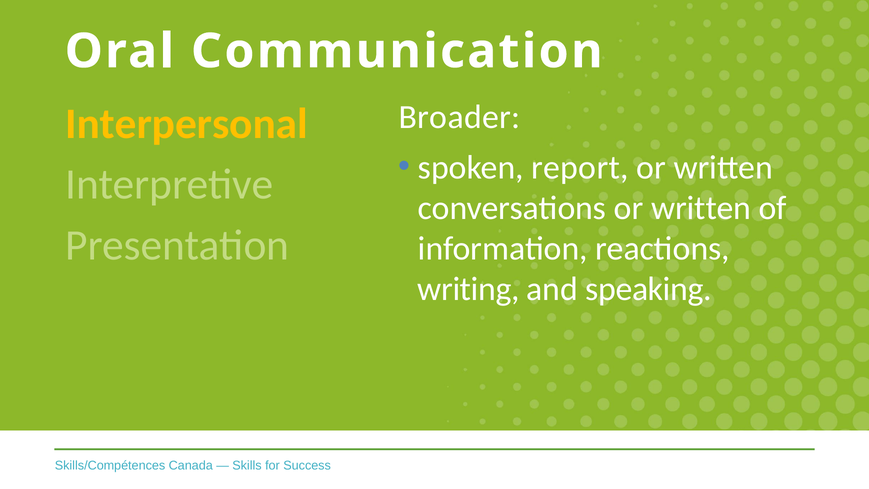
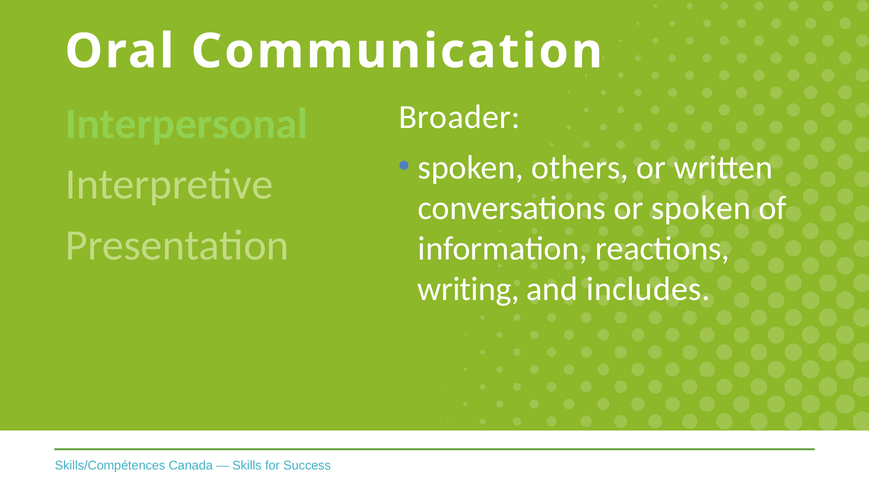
Interpersonal colour: yellow -> light green (186, 124)
report: report -> others (580, 168)
conversations or written: written -> spoken (701, 208)
speaking: speaking -> includes (648, 289)
